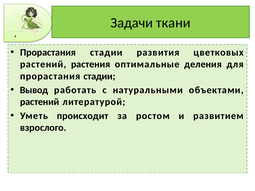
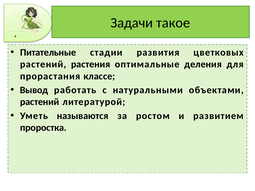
ткани: ткани -> такое (173, 23)
Прорастания: Прорастания -> Питательные (48, 53)
стадии: стадии -> классе (99, 76)
происходит: происходит -> называются (83, 116)
взрослого: взрослого -> проростка (43, 128)
